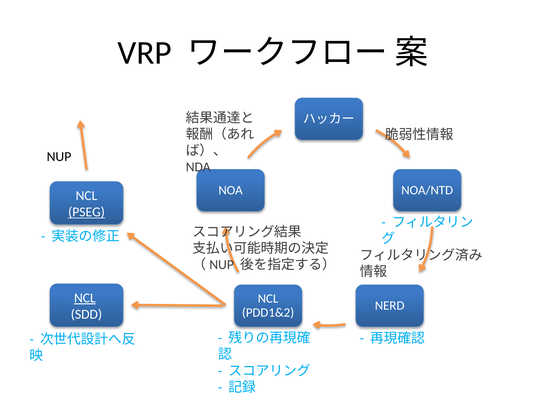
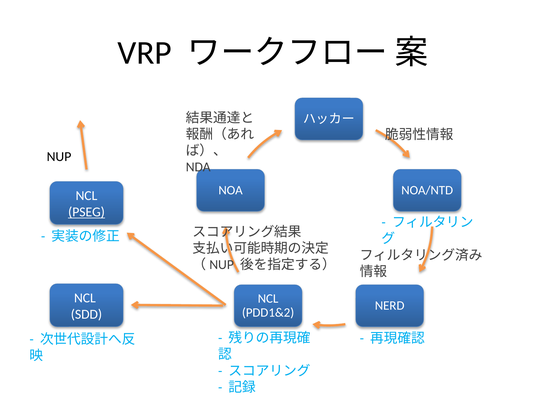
NCL underline: present -> none (85, 298)
